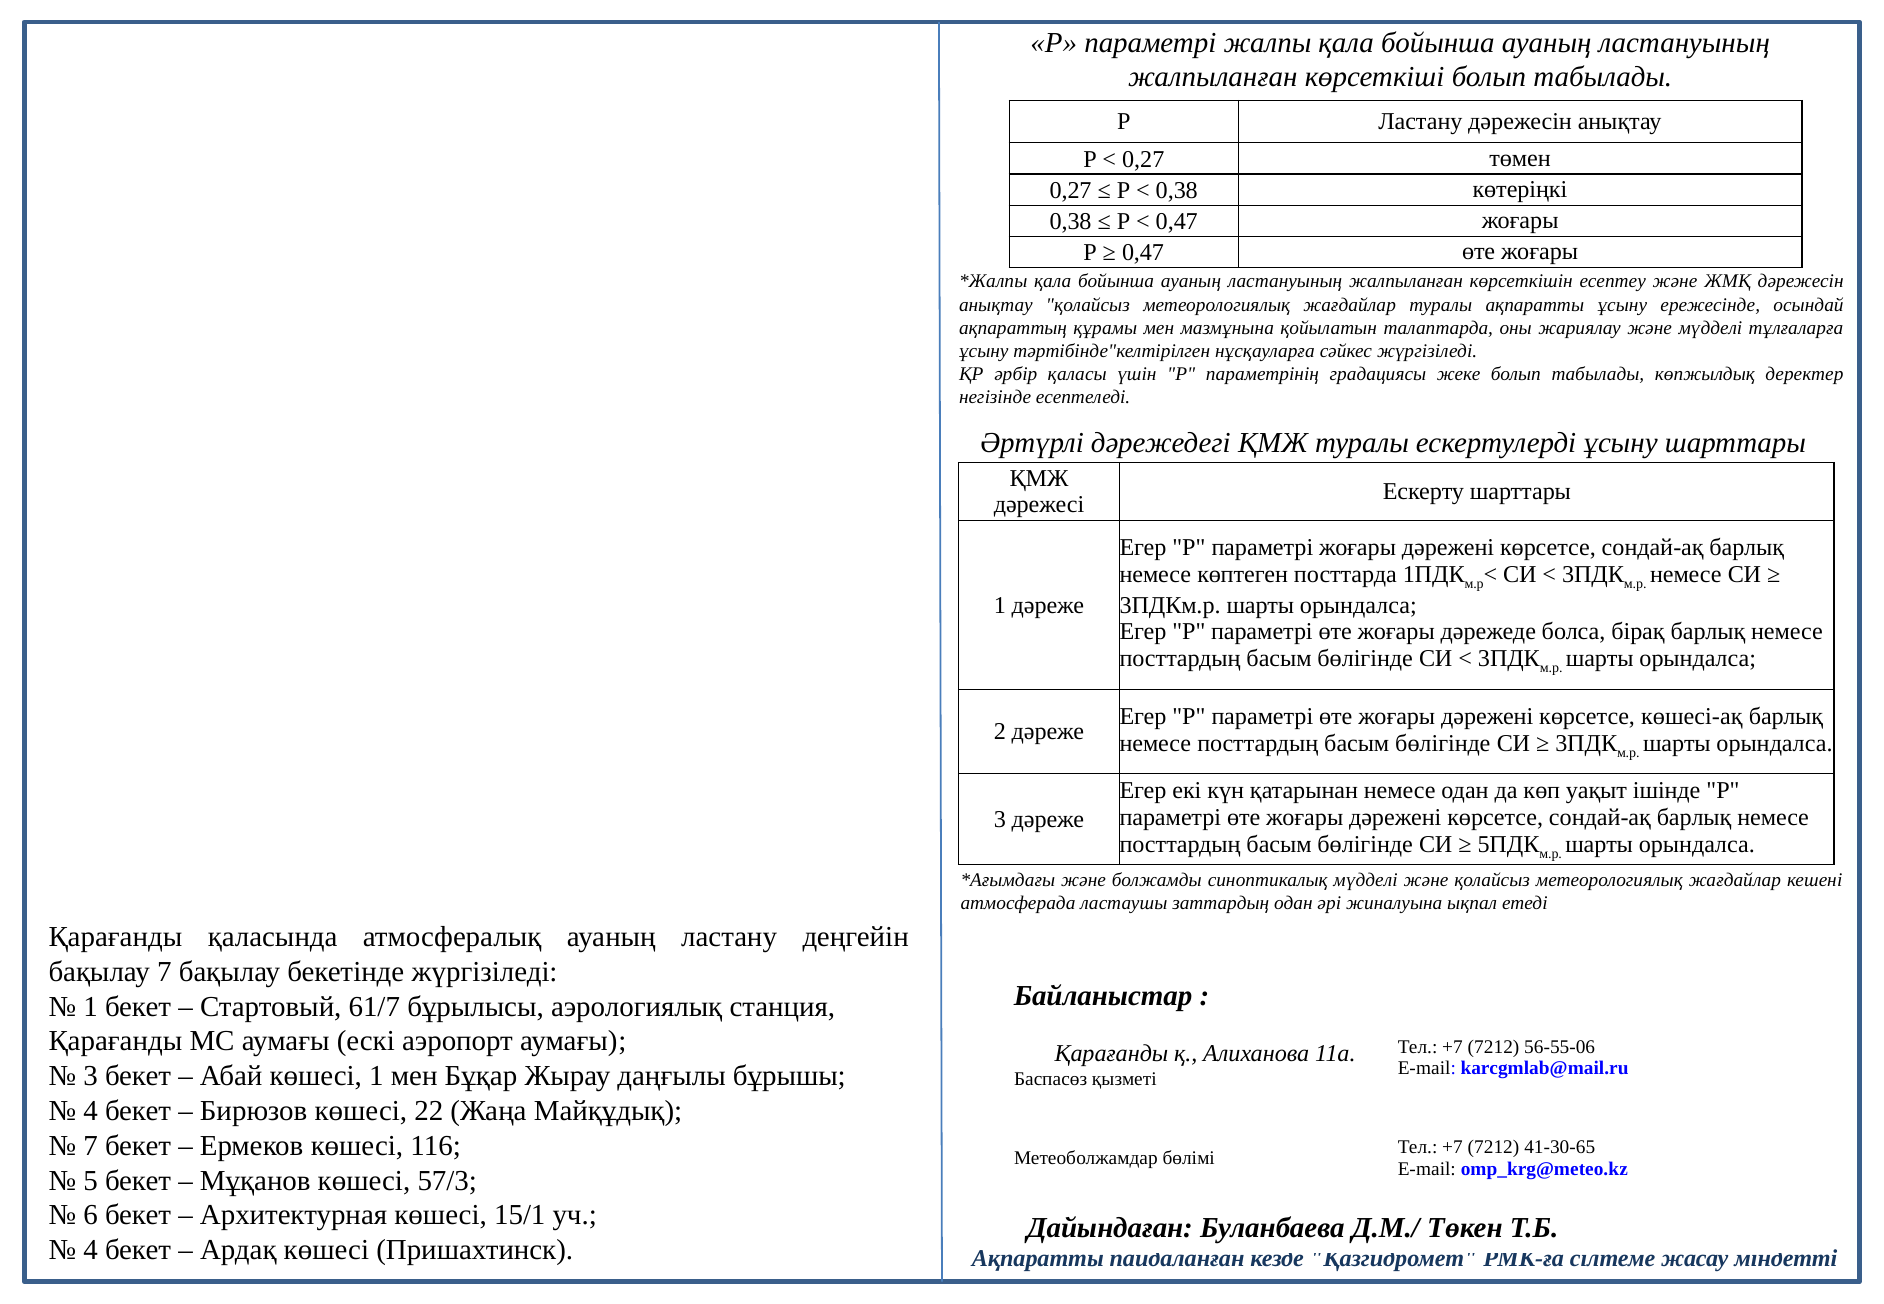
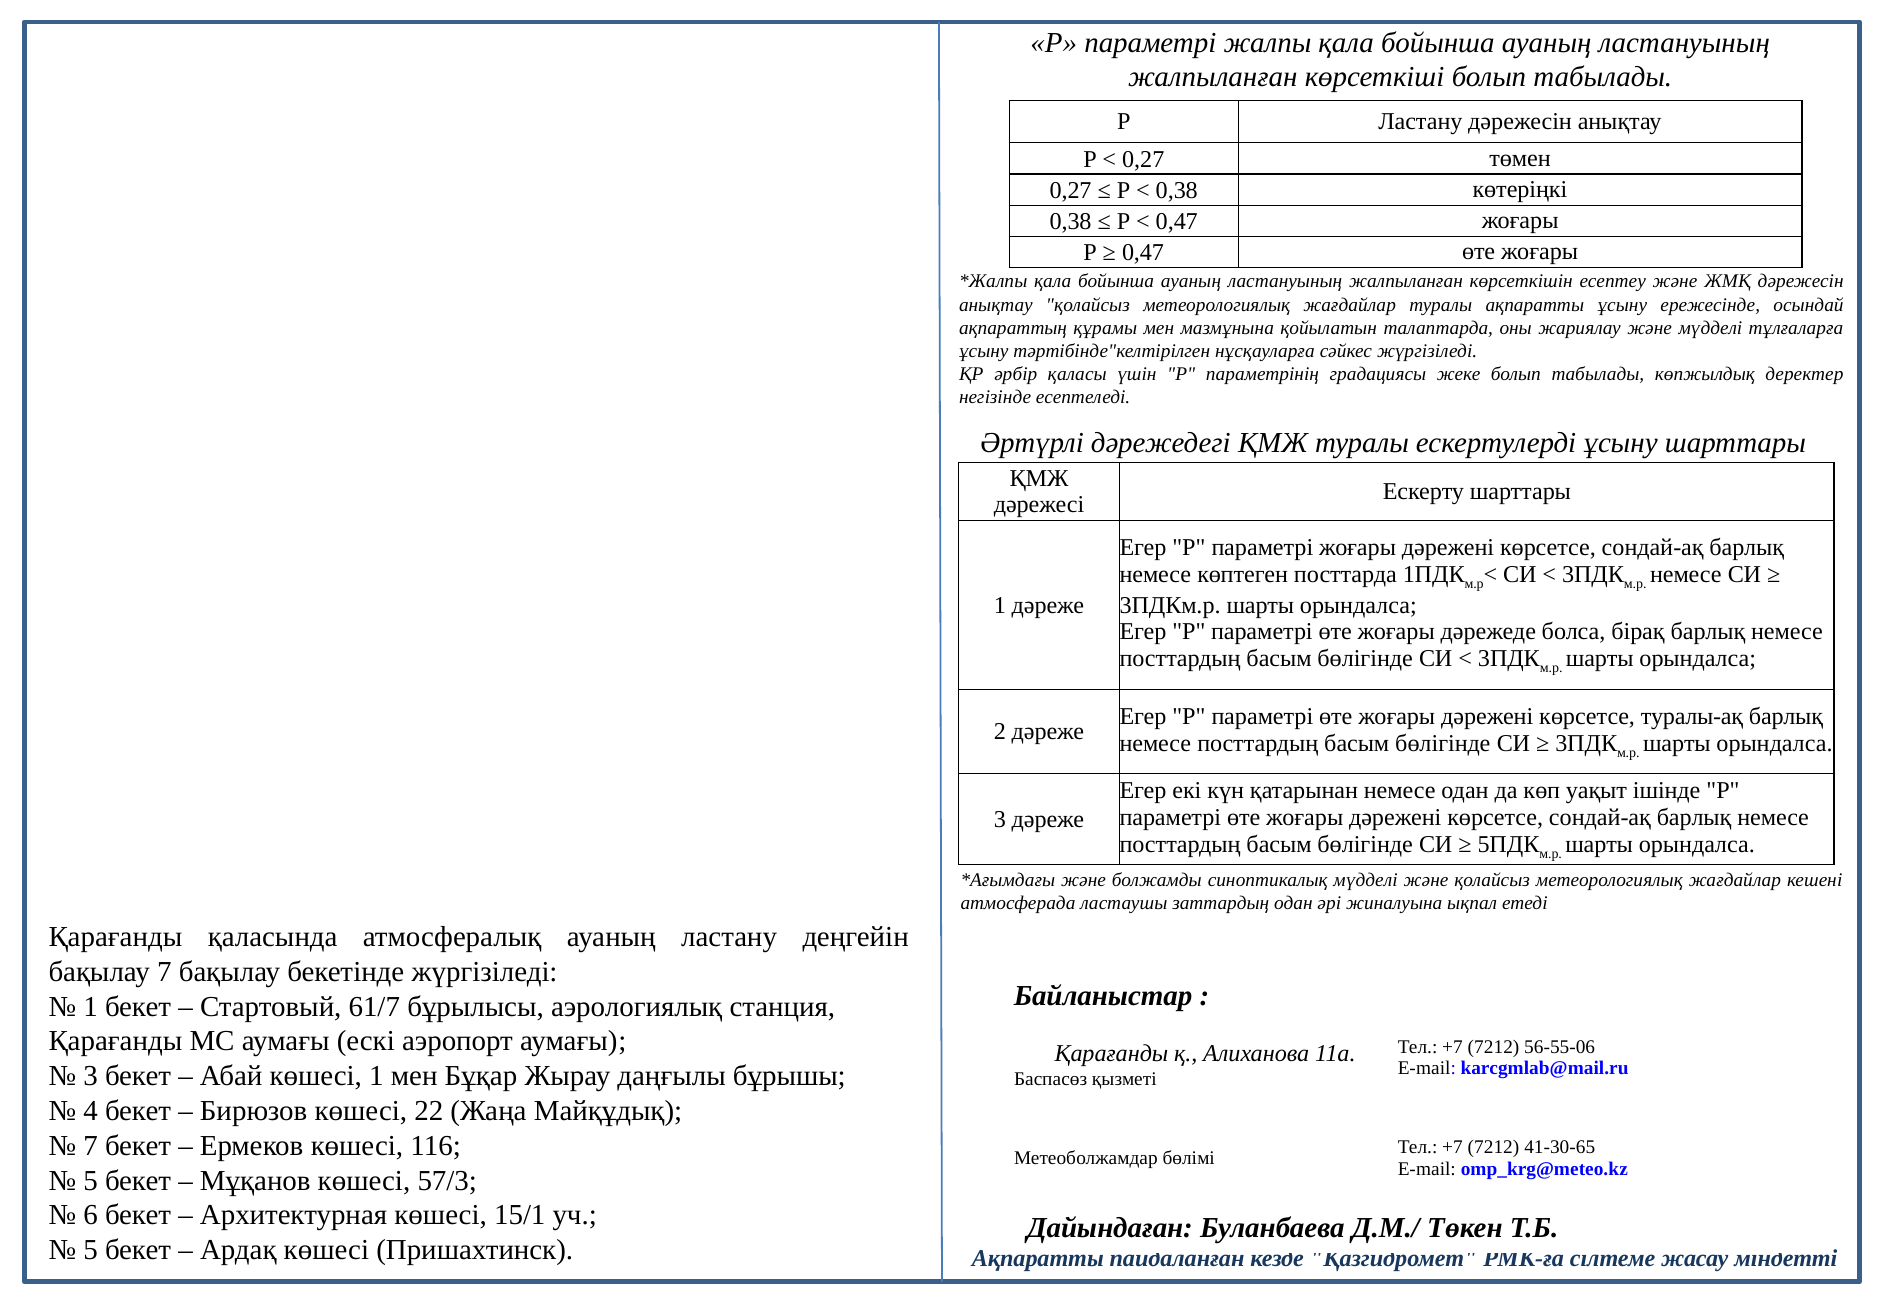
көшесі-ақ: көшесі-ақ -> туралы-ақ (1692, 717)
4: 4 -> 5 (91, 1250)
